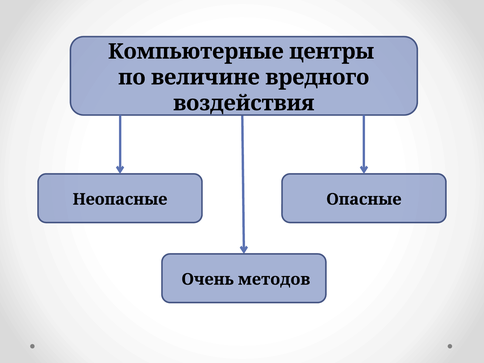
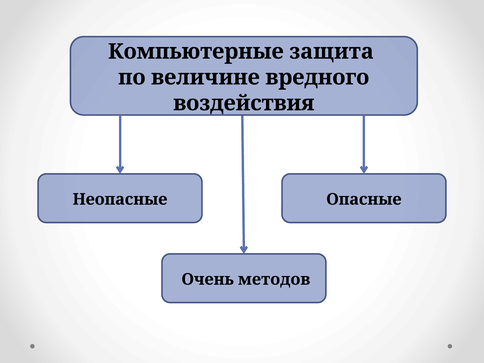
центры: центры -> защита (332, 52)
